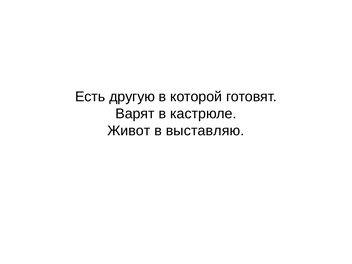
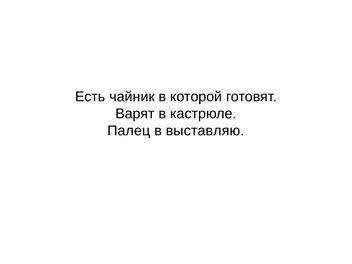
другую: другую -> чайник (132, 97)
Живот: Живот -> Палец (129, 131)
